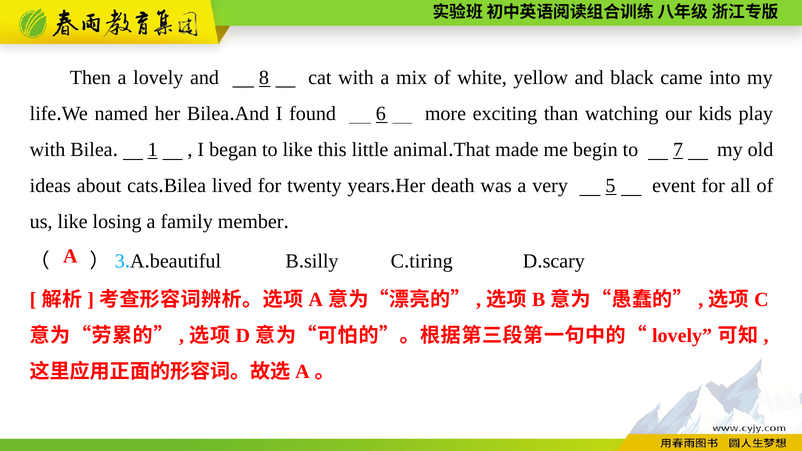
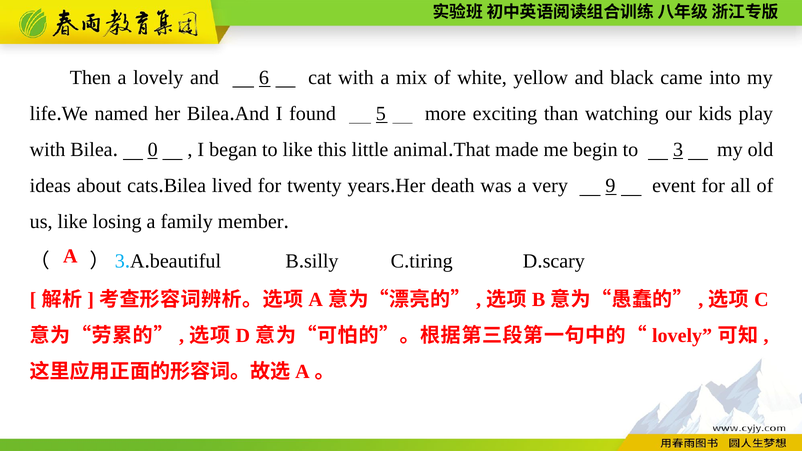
8: 8 -> 6 (264, 78)
6: 6 -> 5 (381, 114)
1: 1 -> 0 (153, 150)
7: 7 -> 3 (678, 150)
5: 5 -> 9 (611, 186)
